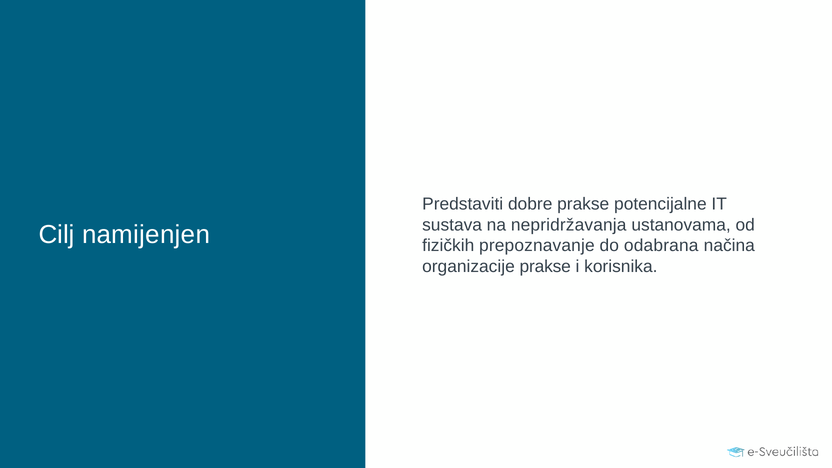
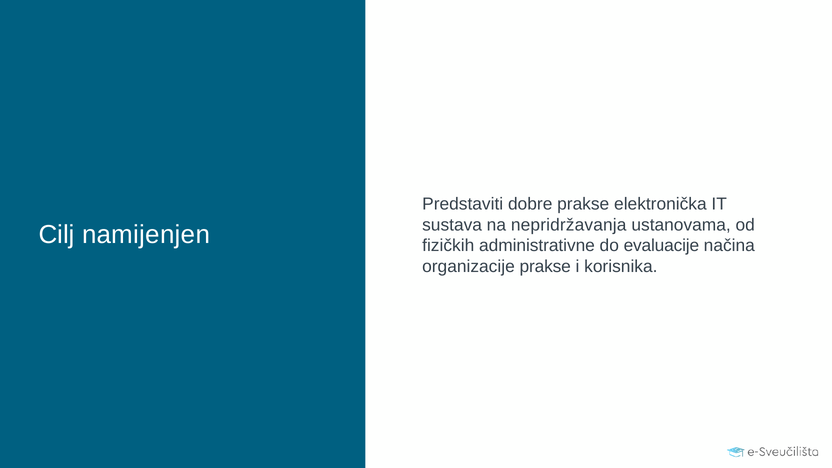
potencijalne: potencijalne -> elektronička (660, 204)
prepoznavanje: prepoznavanje -> administrativne (537, 246)
odabrana: odabrana -> evaluacije (661, 246)
